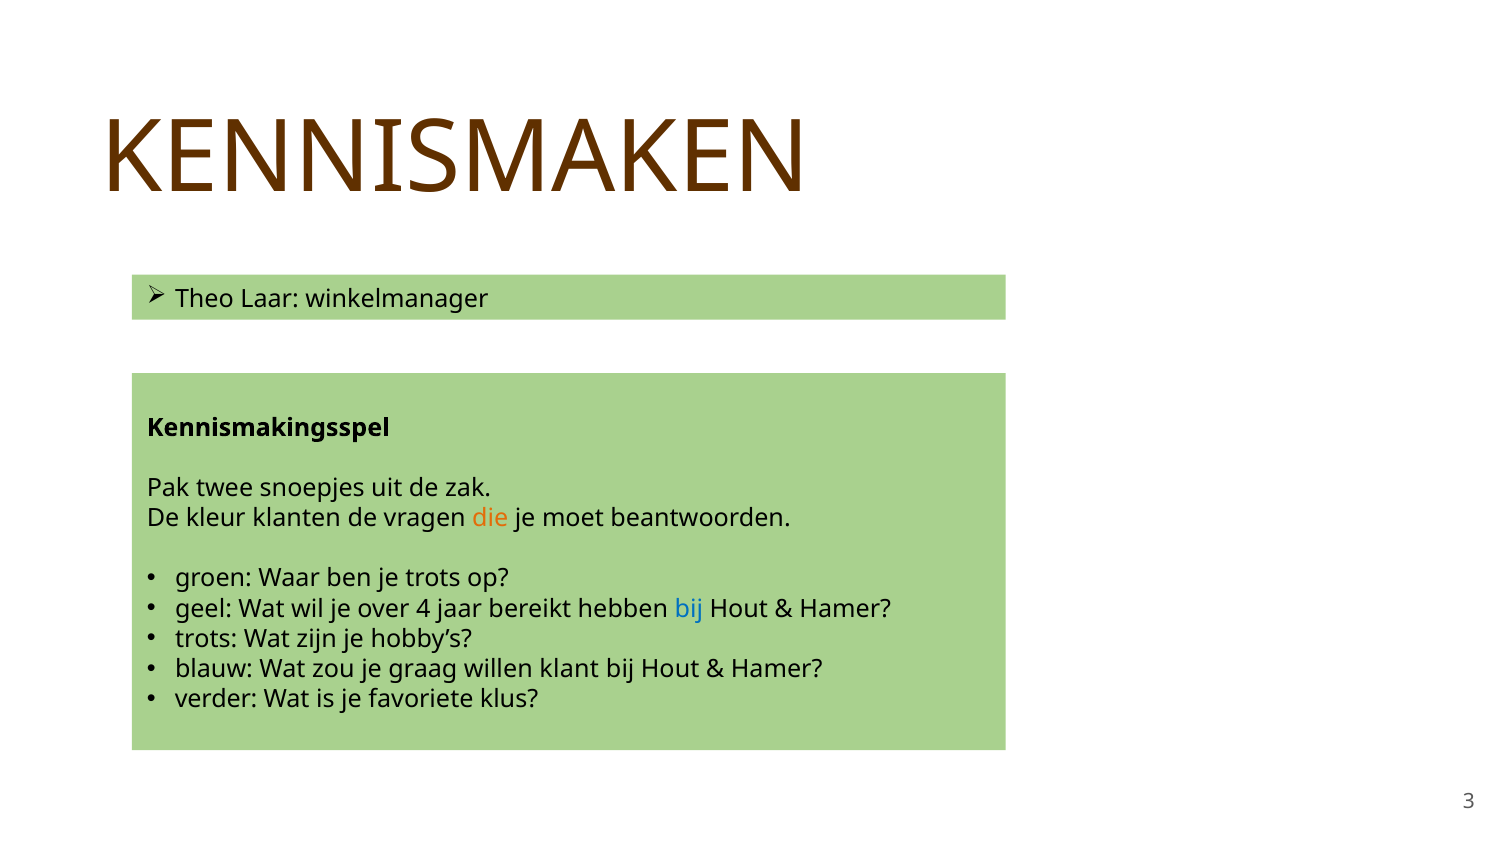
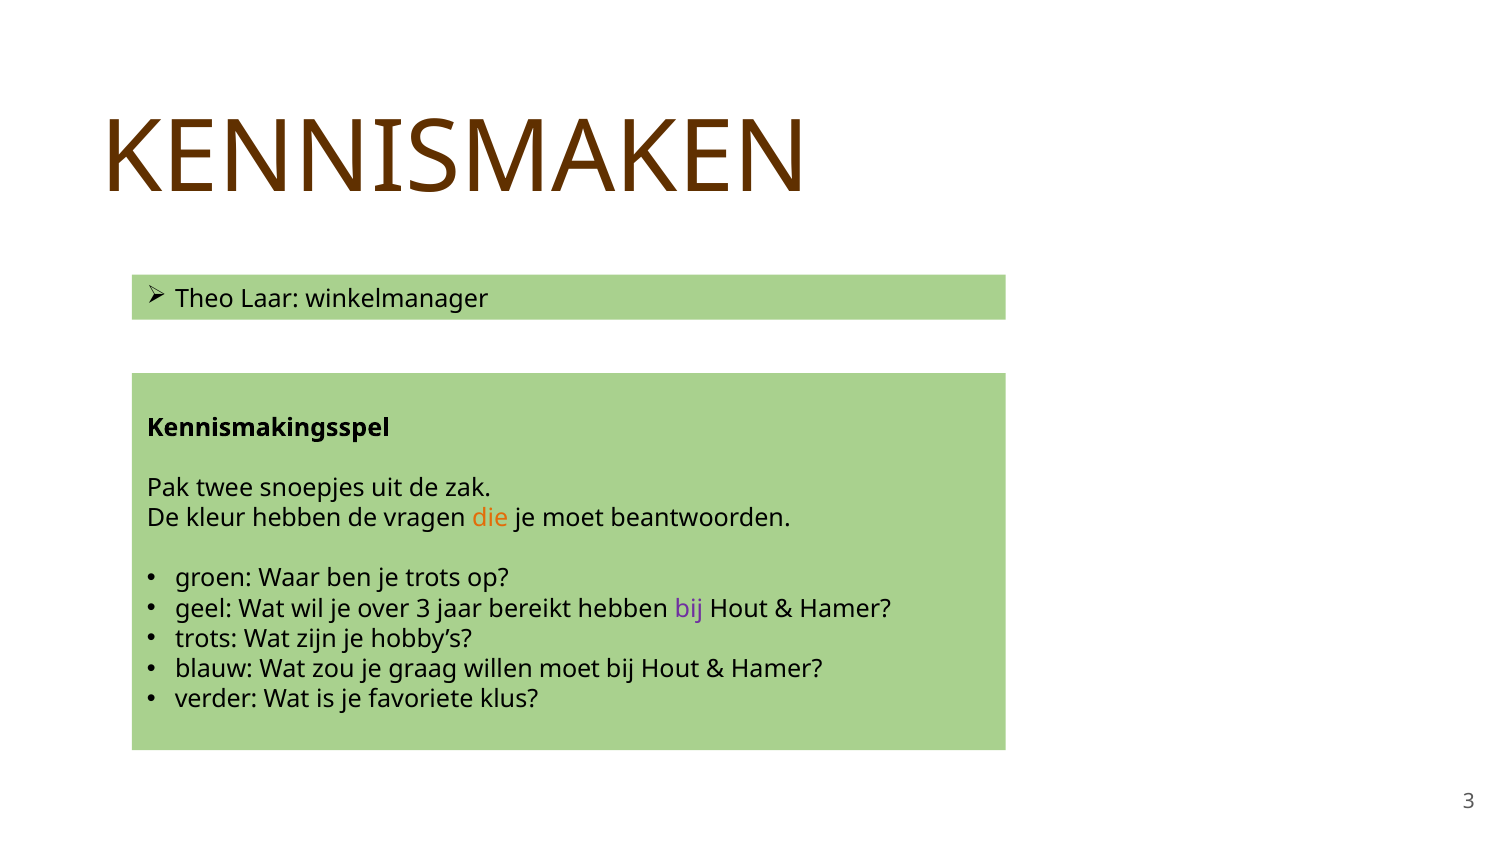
kleur klanten: klanten -> hebben (297, 518)
over 4: 4 -> 3 (423, 609)
bij colour: blue -> purple (689, 609)
willen klant: klant -> moet (569, 669)
